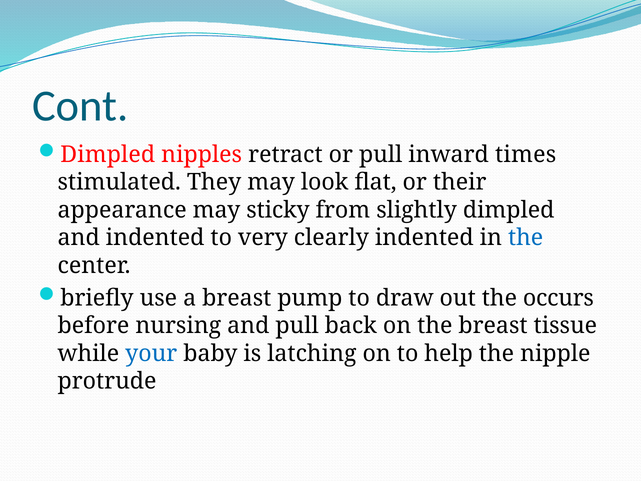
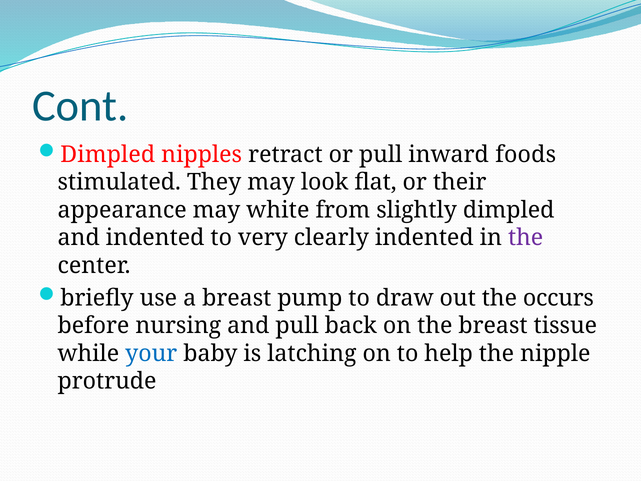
times: times -> foods (526, 154)
sticky: sticky -> white (278, 210)
the colour: blue -> purple (526, 238)
